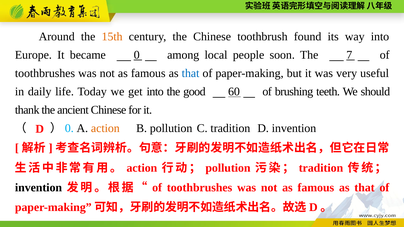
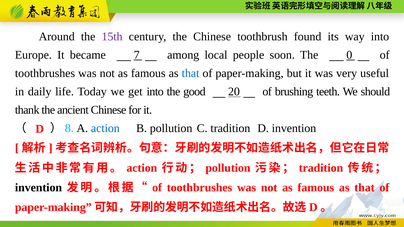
15th colour: orange -> purple (112, 37)
became 0: 0 -> 7 (137, 55)
7: 7 -> 0 (349, 55)
60: 60 -> 20 (234, 92)
0: 0 -> 8 (69, 129)
action colour: orange -> blue (105, 129)
